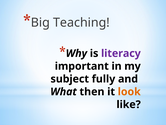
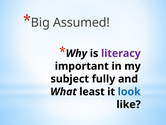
Teaching: Teaching -> Assumed (81, 22)
then: then -> least (92, 91)
look colour: orange -> blue (129, 91)
